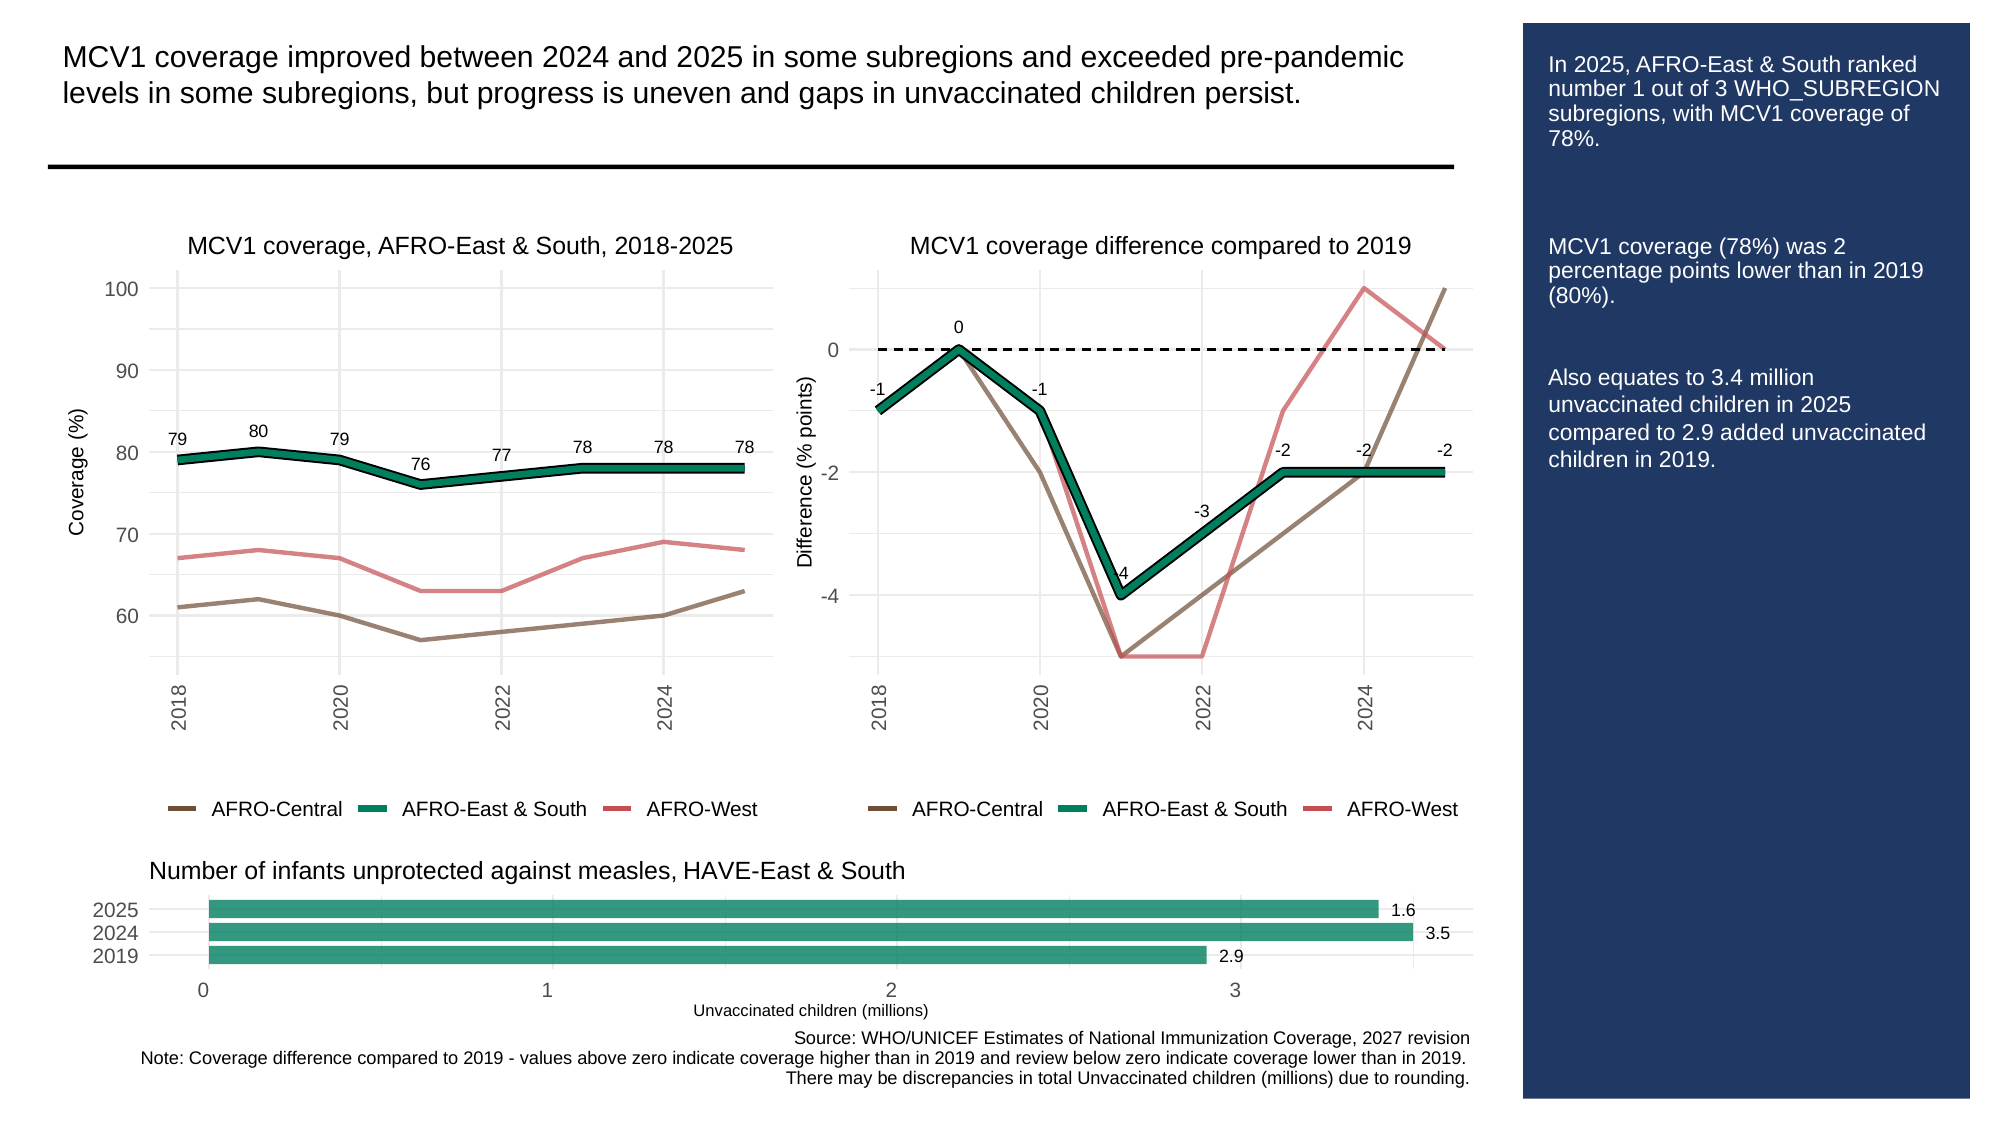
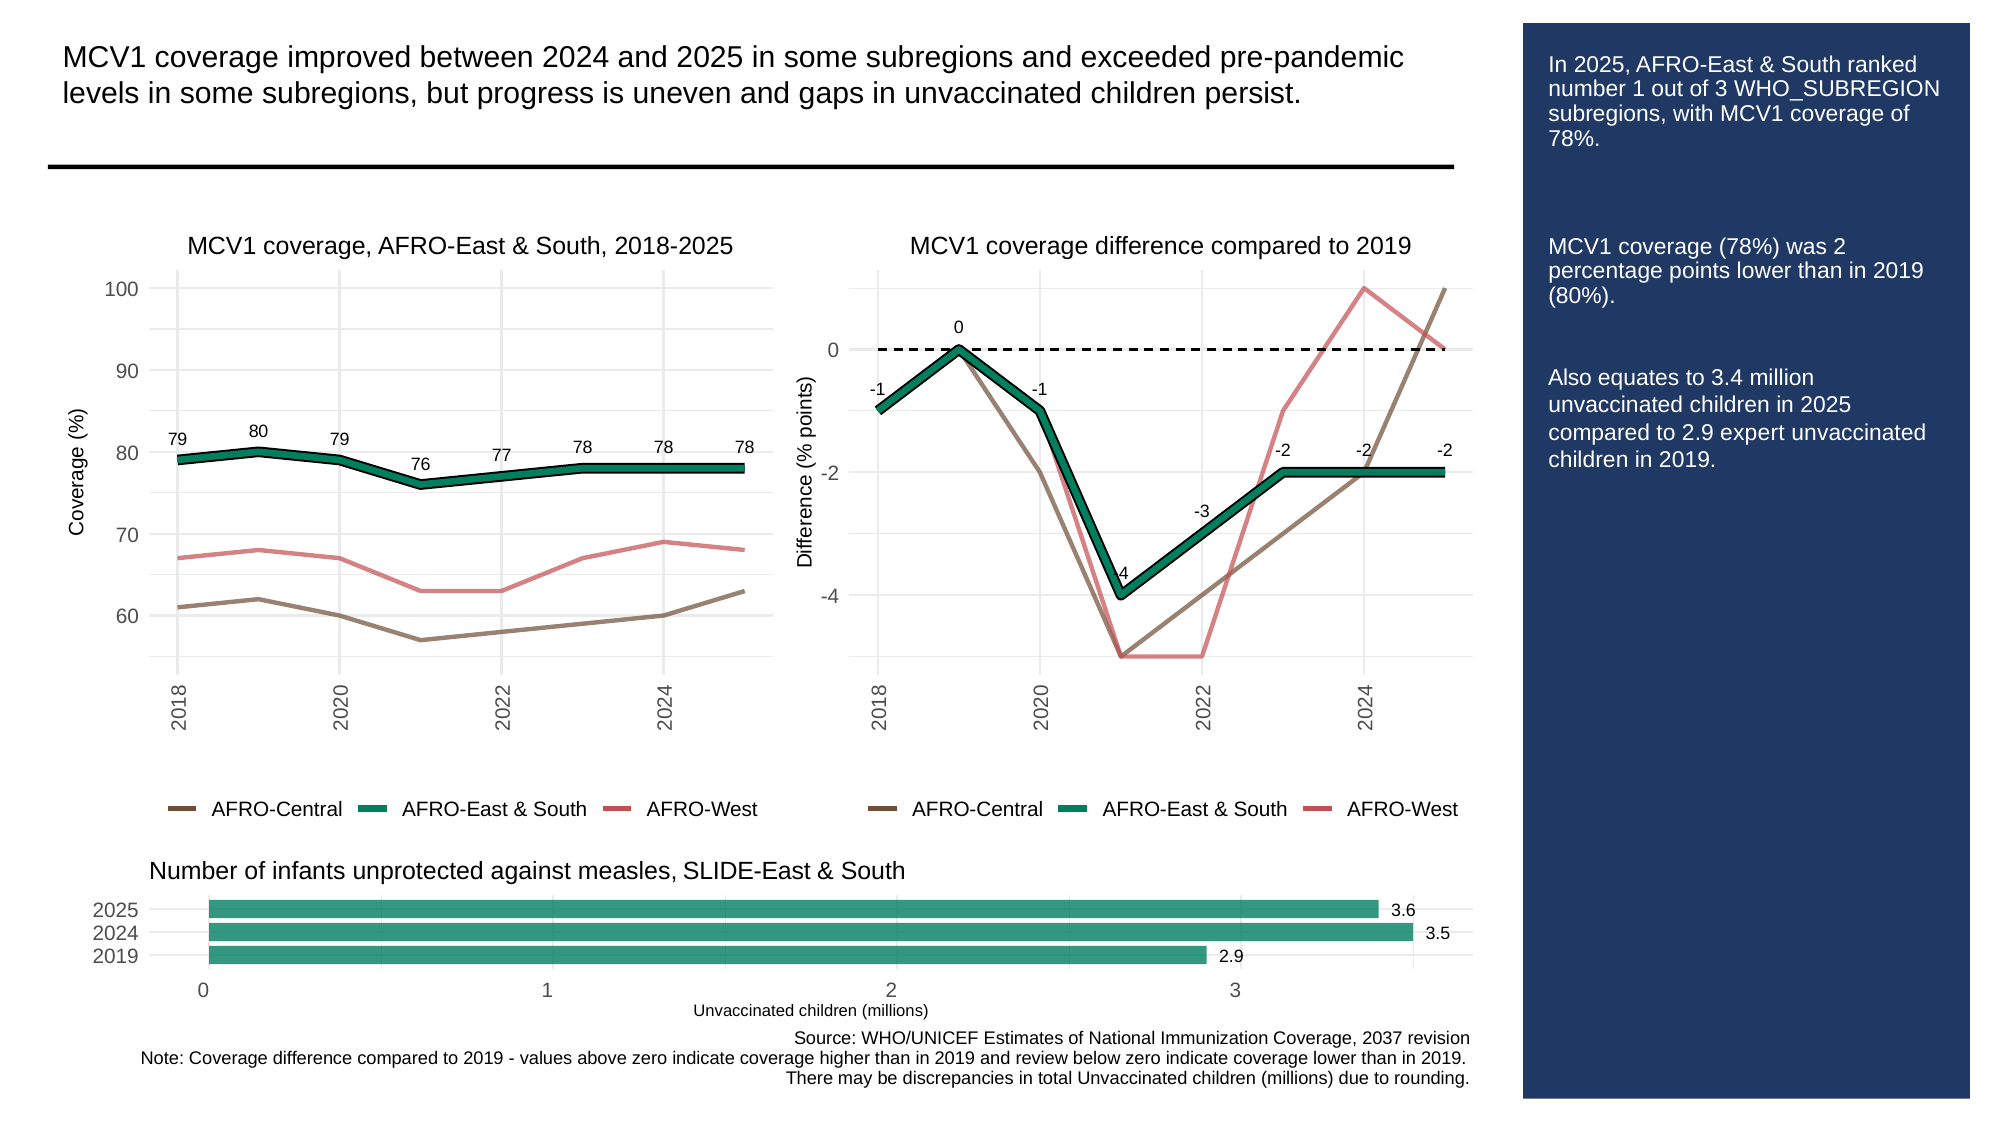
added: added -> expert (1752, 433)
HAVE-East: HAVE-East -> SLIDE-East (747, 871)
1.6: 1.6 -> 3.6 (1404, 910)
2027: 2027 -> 2037 (1382, 1039)
